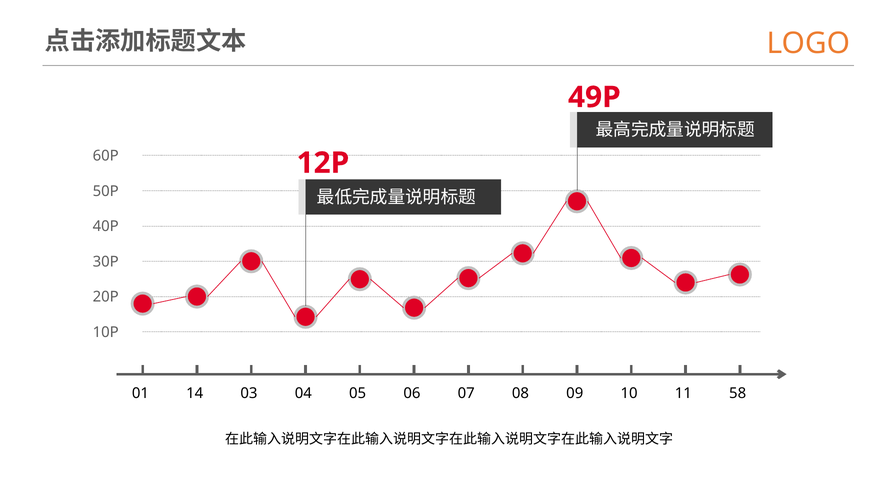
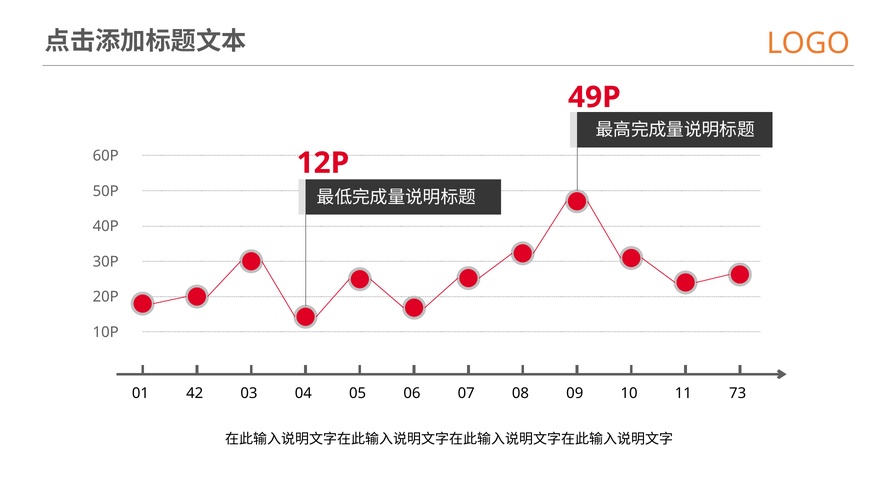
14: 14 -> 42 (195, 393)
58: 58 -> 73 (738, 393)
